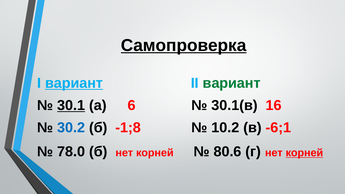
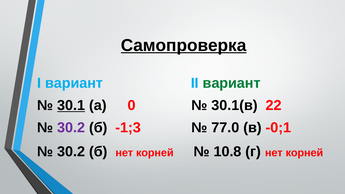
вариант underline: present -> none (74, 83)
6: 6 -> 0 (132, 105)
16: 16 -> 22 (274, 105)
30.2 colour: blue -> purple (71, 128)
-1;8: -1;8 -> -1;3 (128, 128)
10.2: 10.2 -> 77.0 (225, 128)
-6;1: -6;1 -> -0;1 (278, 128)
78.0: 78.0 -> 30.2 (71, 152)
80.6: 80.6 -> 10.8 (228, 152)
корней underline: present -> none (304, 153)
